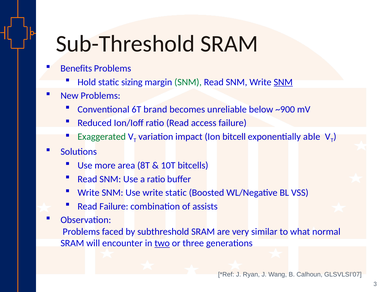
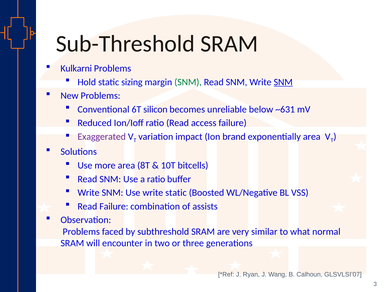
Benefits: Benefits -> Kulkarni (76, 68)
brand: brand -> silicon (155, 109)
~900: ~900 -> ~631 (285, 109)
Exaggerated colour: green -> purple (102, 136)
bitcell: bitcell -> brand (234, 136)
exponentially able: able -> area (312, 136)
two underline: present -> none (162, 243)
